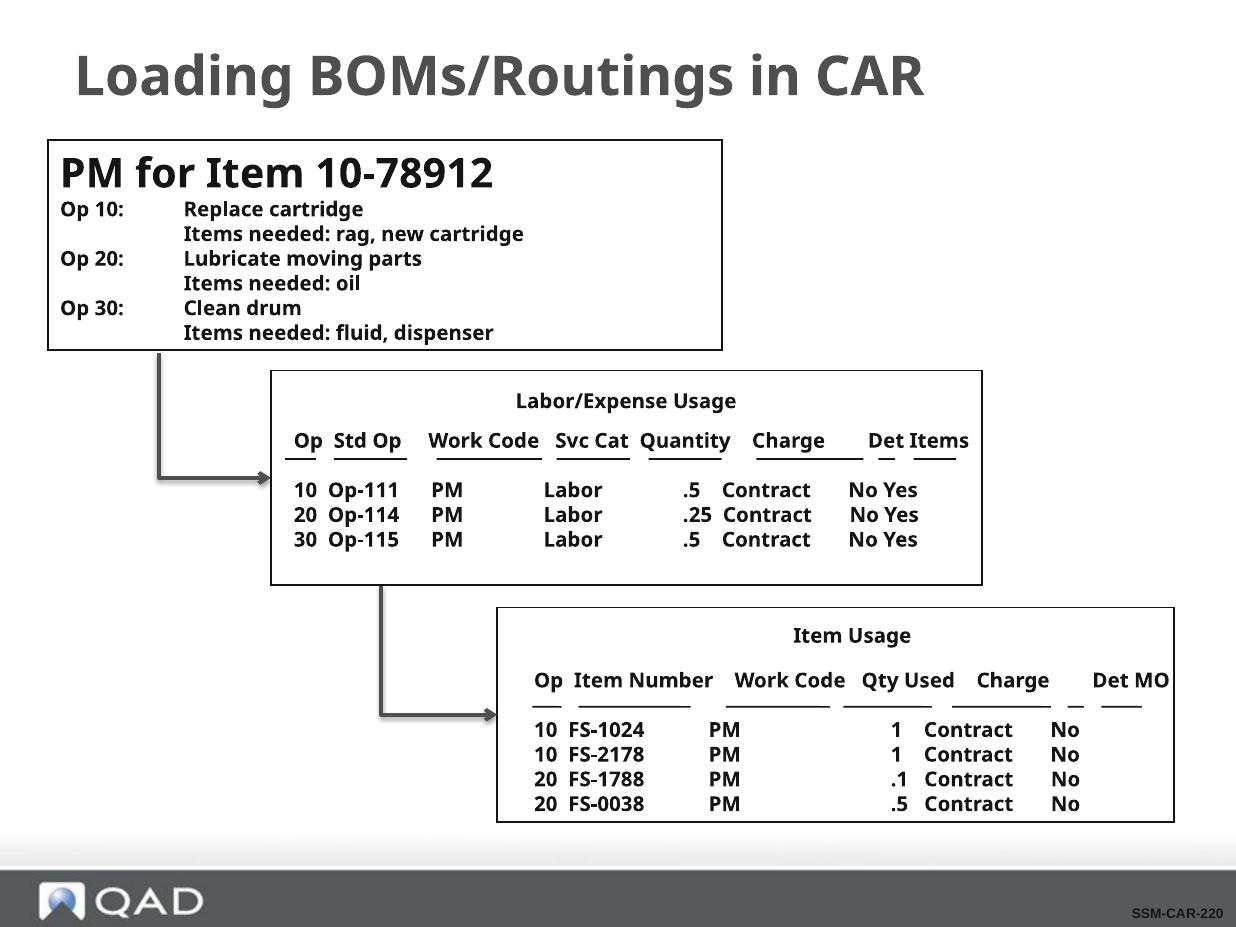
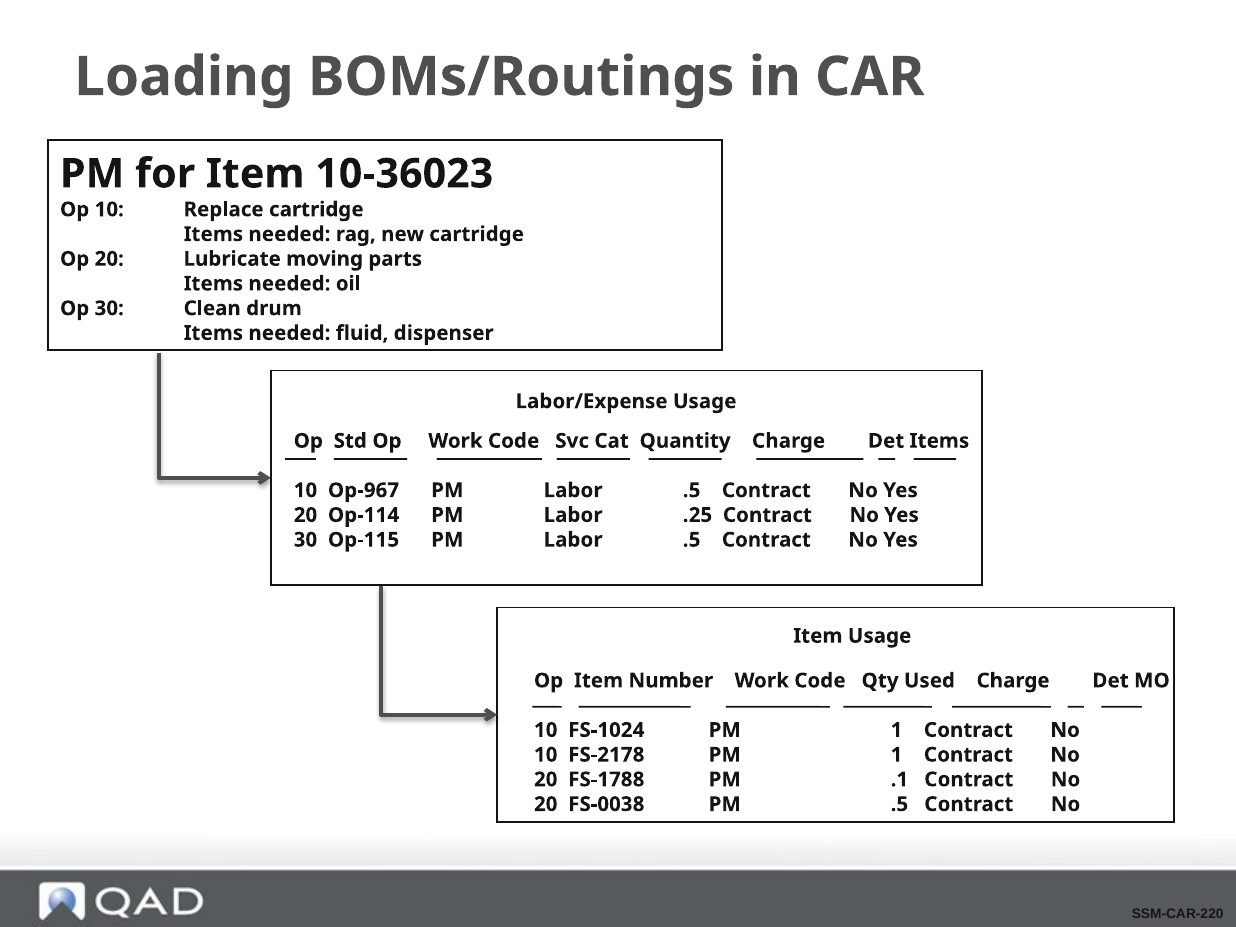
10-78912: 10-78912 -> 10-36023 (404, 174)
Op-111: Op-111 -> Op-967 (364, 490)
